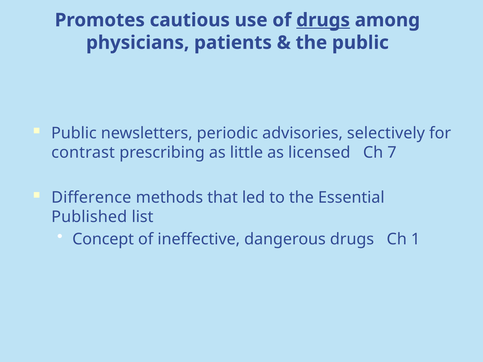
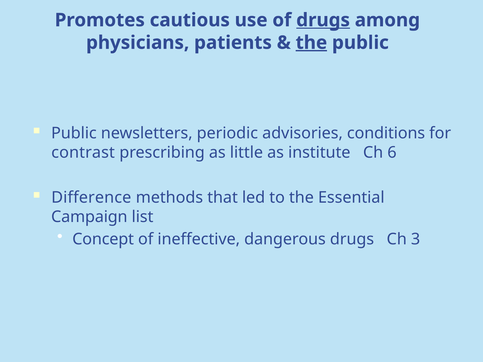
the underline: none -> present (311, 43)
selectively: selectively -> conditions (386, 133)
licensed: licensed -> institute (319, 152)
7: 7 -> 6 (392, 152)
Published: Published -> Campaign (89, 217)
1: 1 -> 3 (416, 239)
